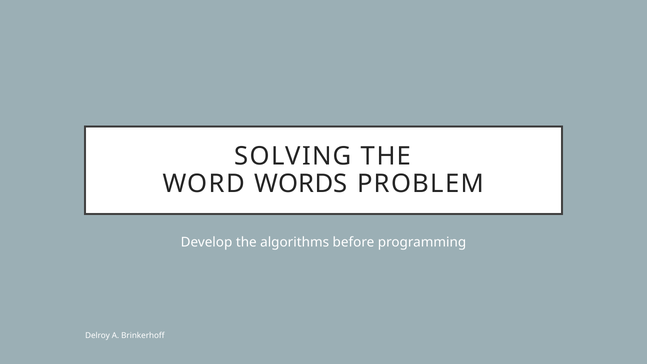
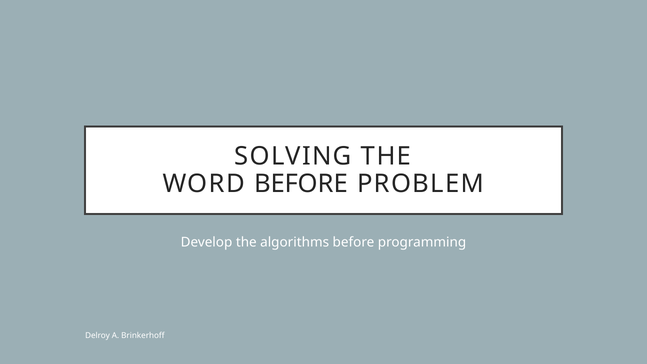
WORD WORDS: WORDS -> BEFORE (301, 184)
